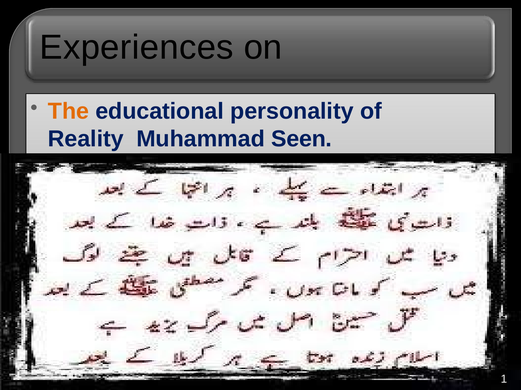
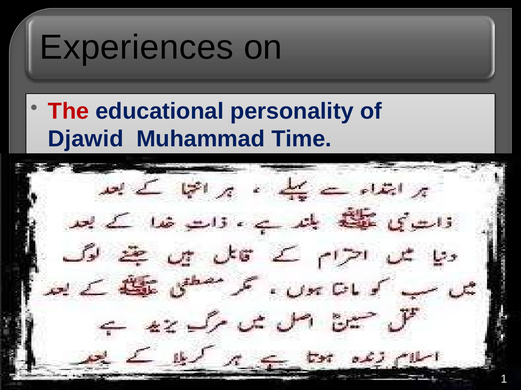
The colour: orange -> red (68, 111)
Reality: Reality -> Djawid (86, 139)
Seen: Seen -> Time (302, 139)
